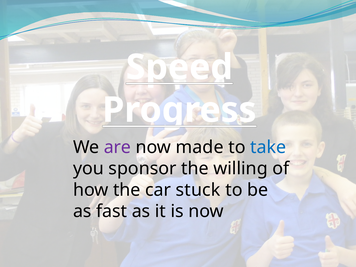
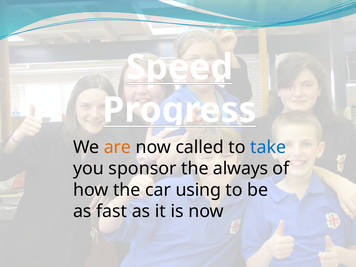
are colour: purple -> orange (117, 147)
made: made -> called (200, 147)
willing: willing -> always (241, 169)
stuck: stuck -> using (198, 190)
